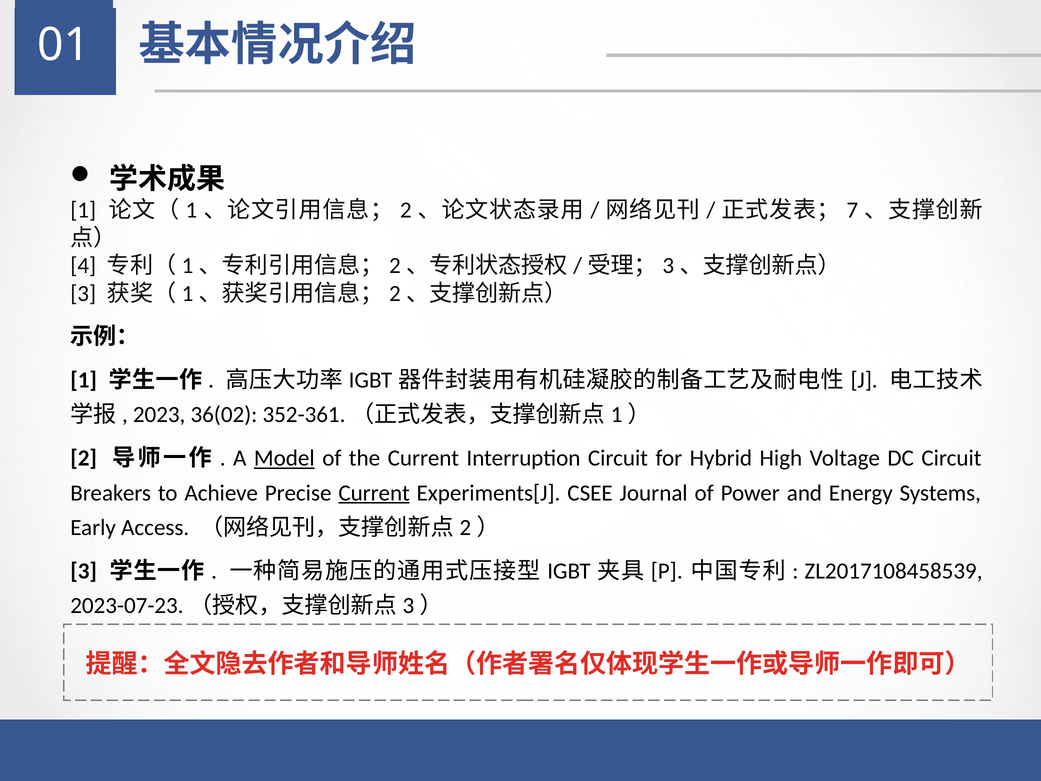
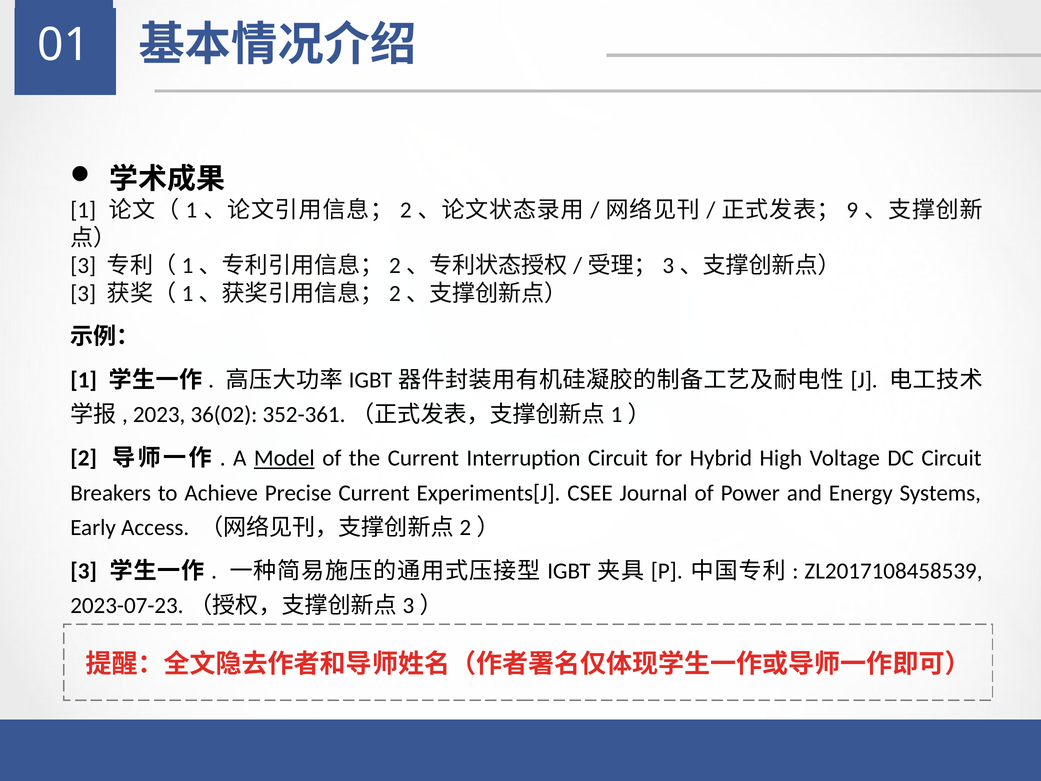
7: 7 -> 9 (852, 210)
4: 4 -> 3 (83, 266)
Current underline: present -> none (374, 493)
